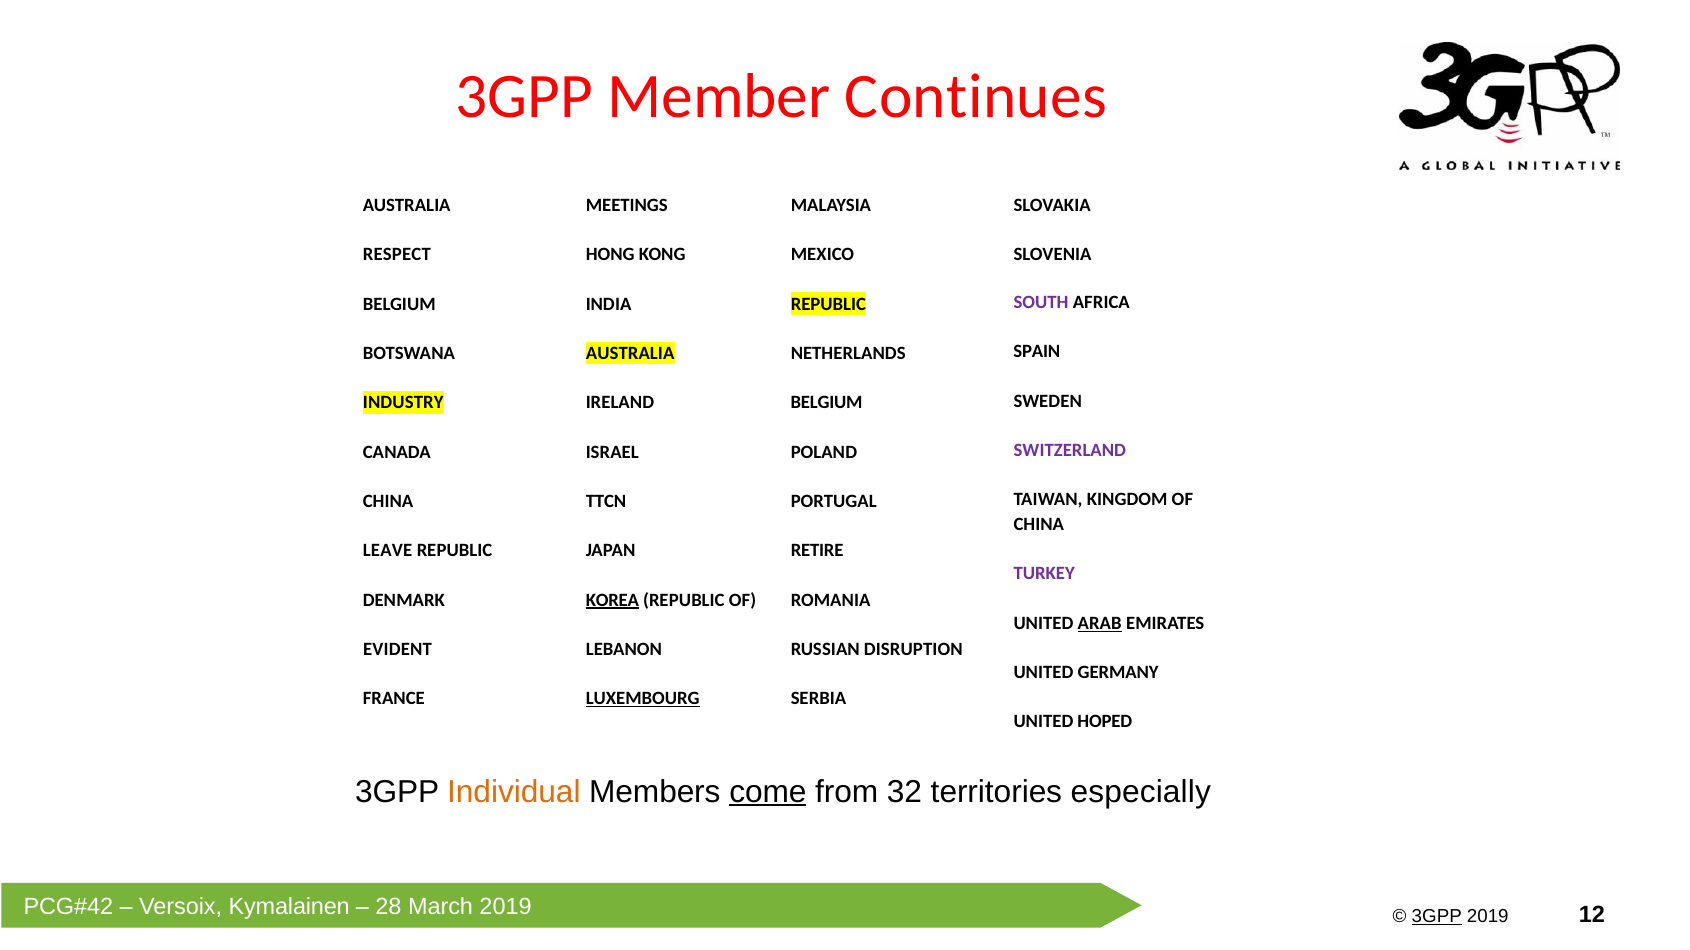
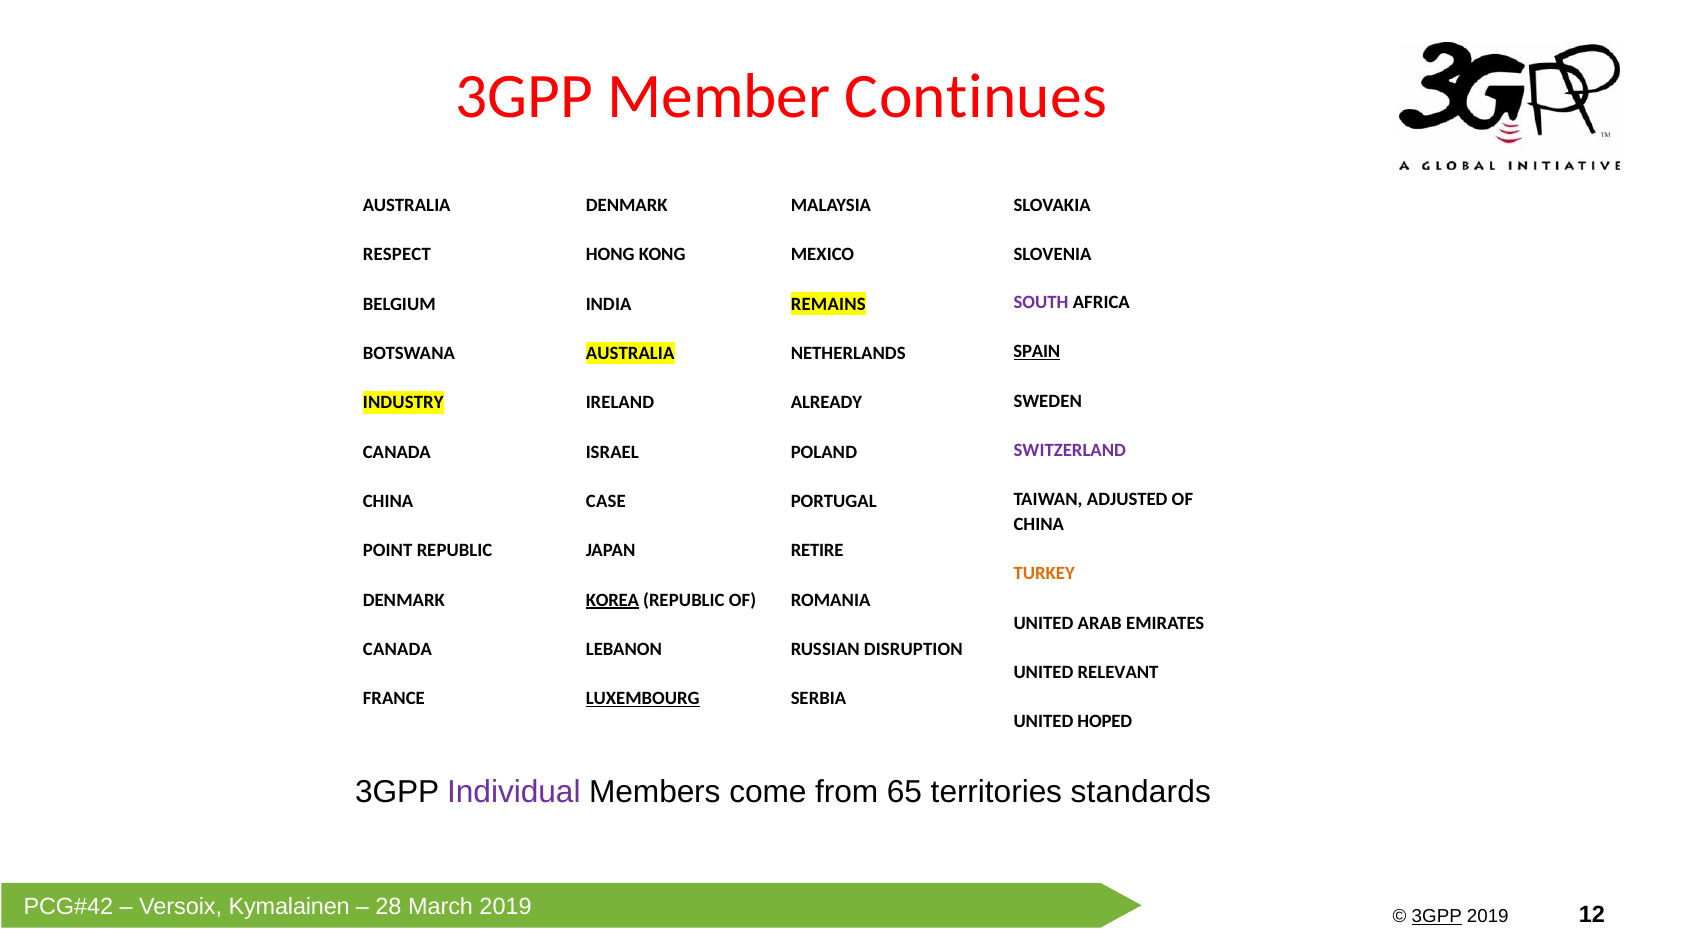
MEETINGS: MEETINGS -> DENMARK (627, 205)
REPUBLIC: REPUBLIC -> REMAINS (828, 304)
SPAIN underline: none -> present (1037, 352)
BELGIUM: BELGIUM -> ALREADY (826, 403)
KINGDOM: KINGDOM -> ADJUSTED (1127, 500)
TTCN: TTCN -> CASE (606, 502)
LEAVE: LEAVE -> POINT (388, 551)
TURKEY colour: purple -> orange (1044, 574)
ARAB underline: present -> none (1100, 624)
EVIDENT: EVIDENT -> CANADA (398, 650)
GERMANY: GERMANY -> RELEVANT (1118, 673)
Individual colour: orange -> purple (514, 792)
come underline: present -> none (768, 792)
32: 32 -> 65 (905, 792)
especially: especially -> standards (1141, 792)
